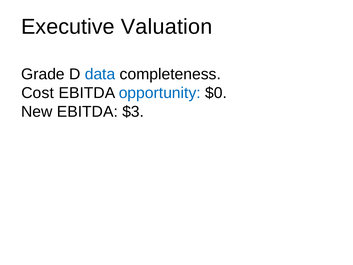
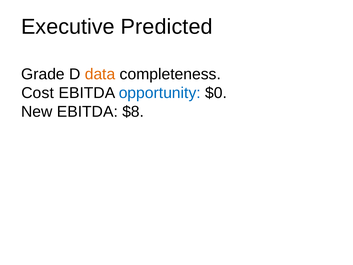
Valuation: Valuation -> Predicted (167, 27)
data colour: blue -> orange (100, 74)
$3: $3 -> $8 (133, 112)
